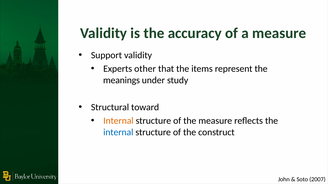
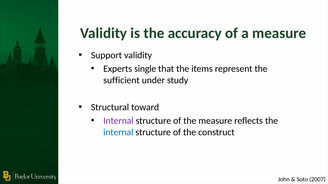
other: other -> single (145, 69)
meanings: meanings -> sufficient (121, 80)
Internal colour: orange -> purple (118, 121)
